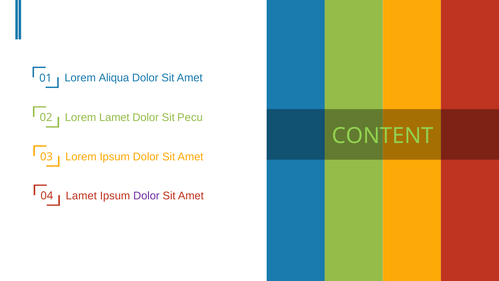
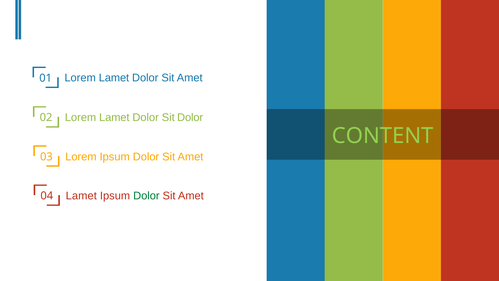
Aliqua: Aliqua -> Lamet (114, 78)
Sit Pecu: Pecu -> Dolor (190, 117)
Dolor colour: purple -> green (146, 196)
